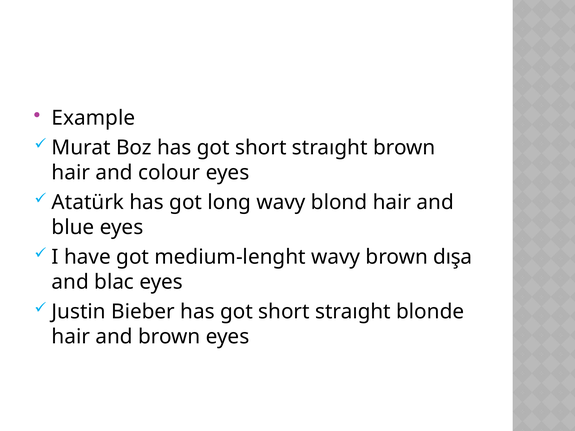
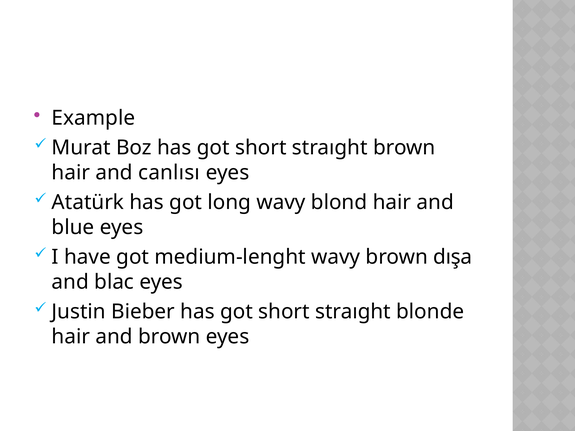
colour: colour -> canlısı (169, 173)
